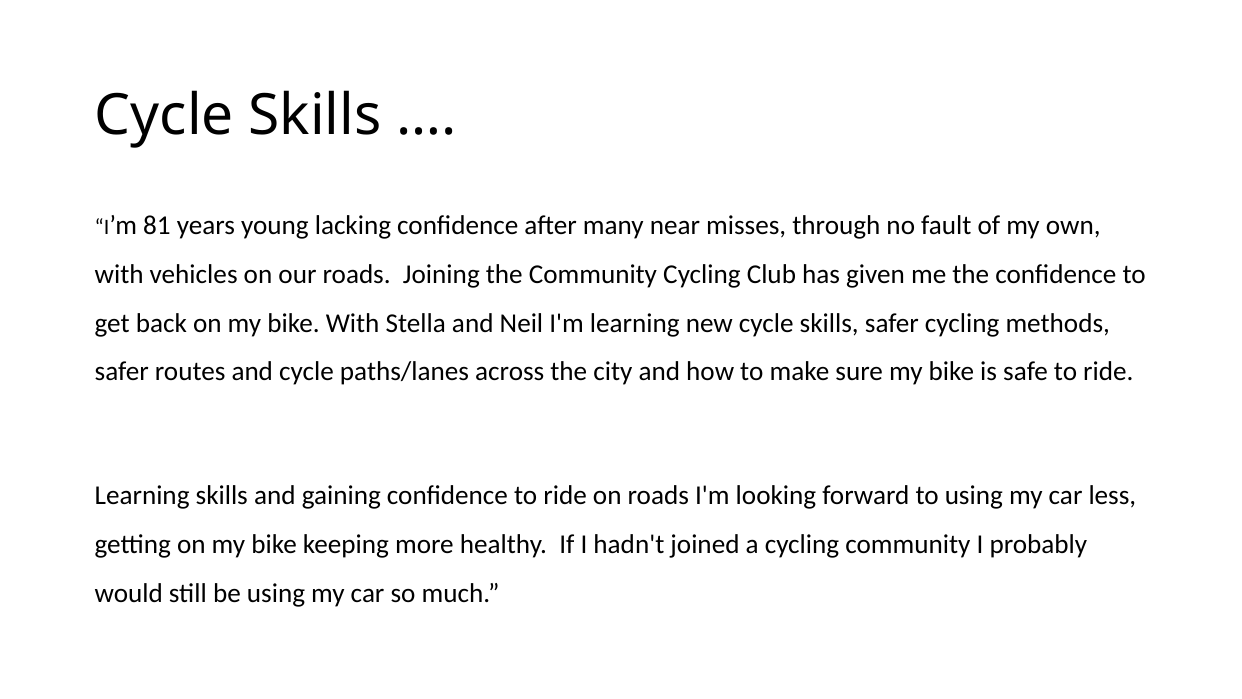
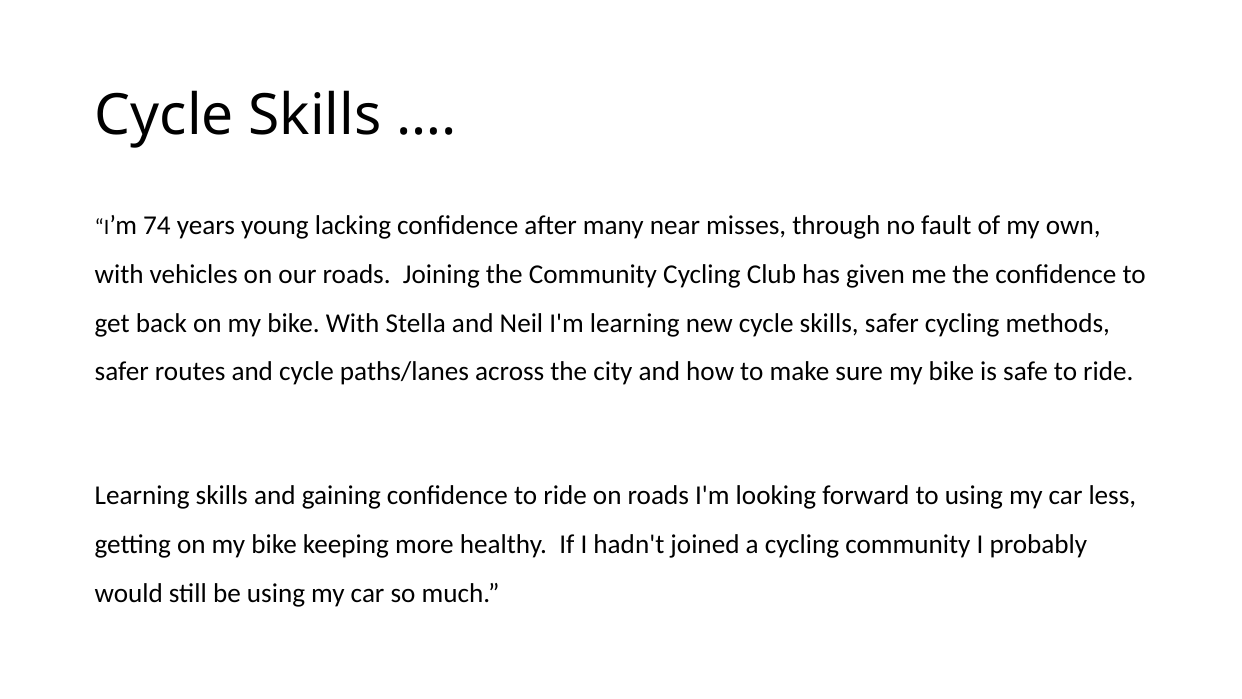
81: 81 -> 74 (157, 225)
